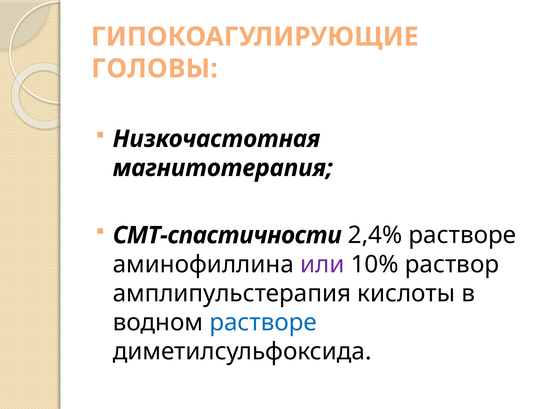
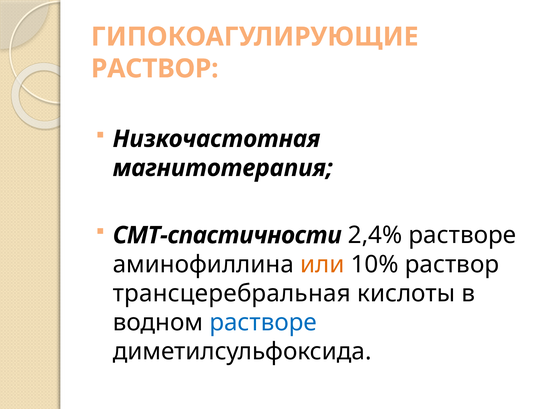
ГОЛОВЫ: ГОЛОВЫ -> РАСТВОР (155, 69)
или colour: purple -> orange (322, 264)
амплипульстерапия: амплипульстерапия -> трансцеребральная (232, 293)
